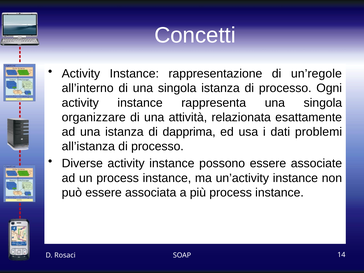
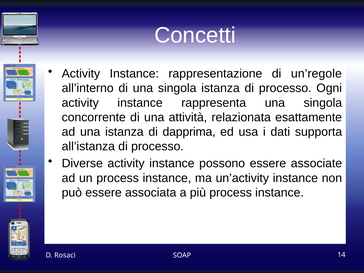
organizzare: organizzare -> concorrente (94, 117)
problemi: problemi -> supporta (319, 132)
